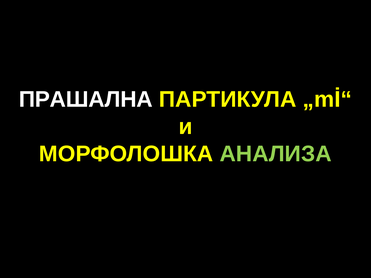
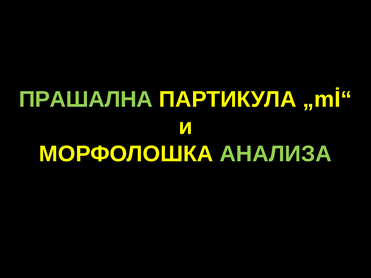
ПРАШАЛНА colour: white -> light green (86, 100)
